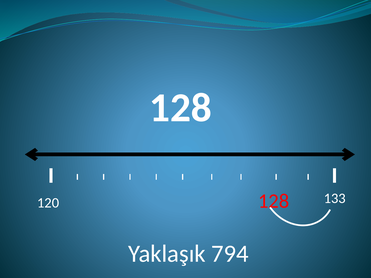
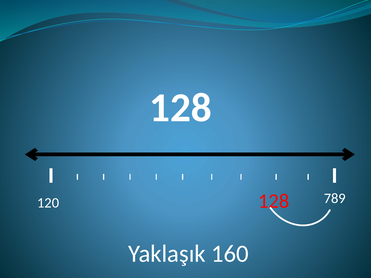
133: 133 -> 789 (335, 199)
794: 794 -> 160 (230, 254)
